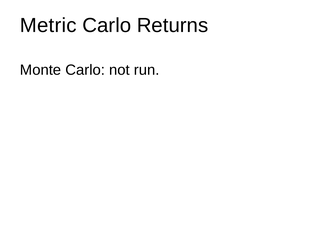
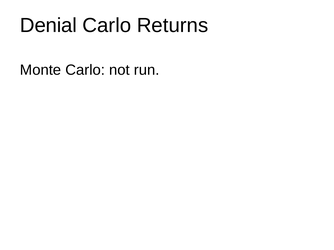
Metric: Metric -> Denial (48, 25)
